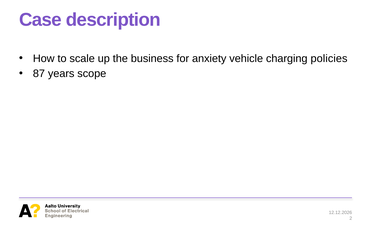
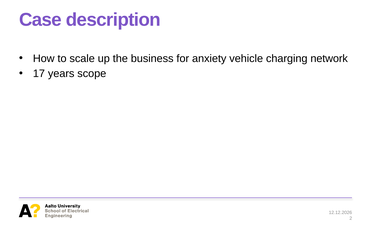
policies: policies -> network (329, 58)
87: 87 -> 17 (39, 74)
